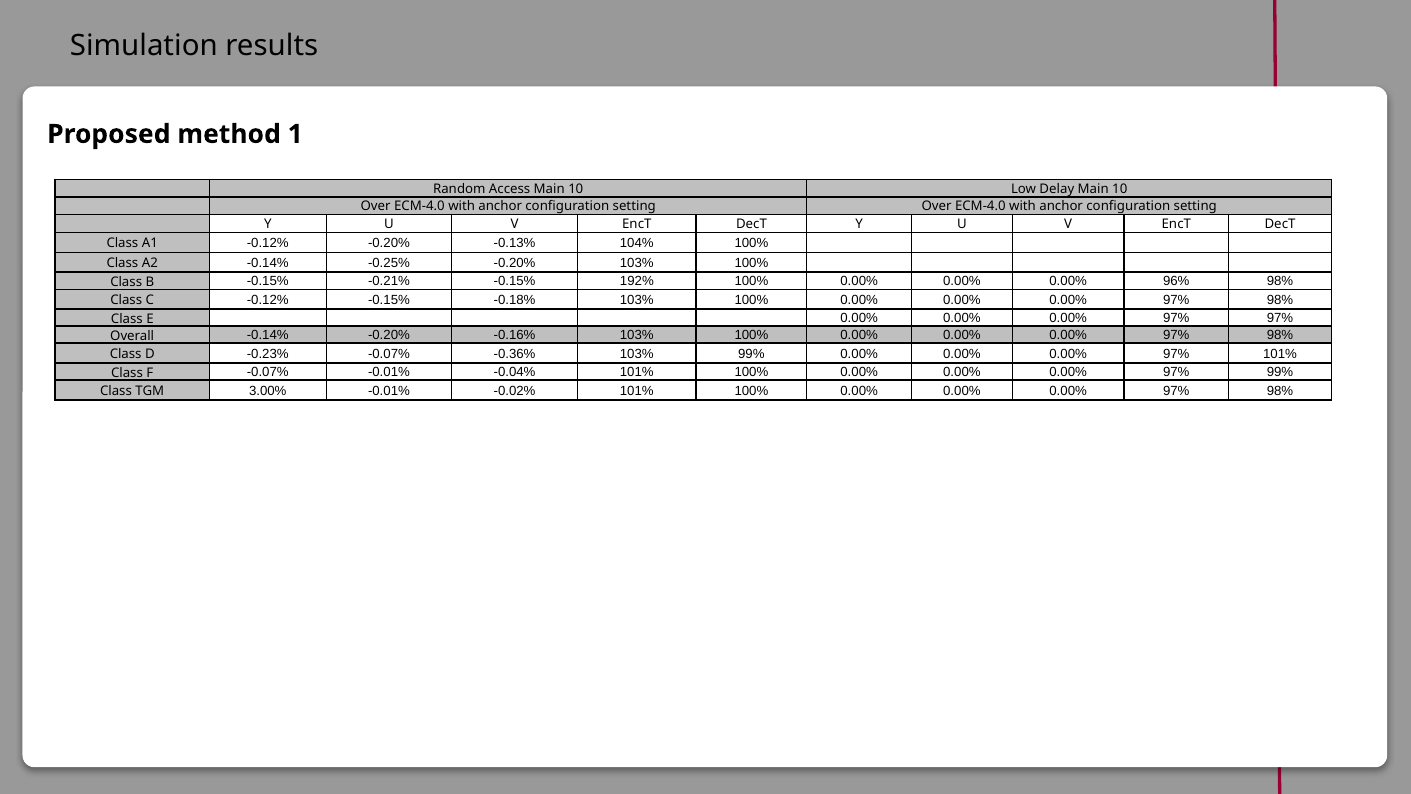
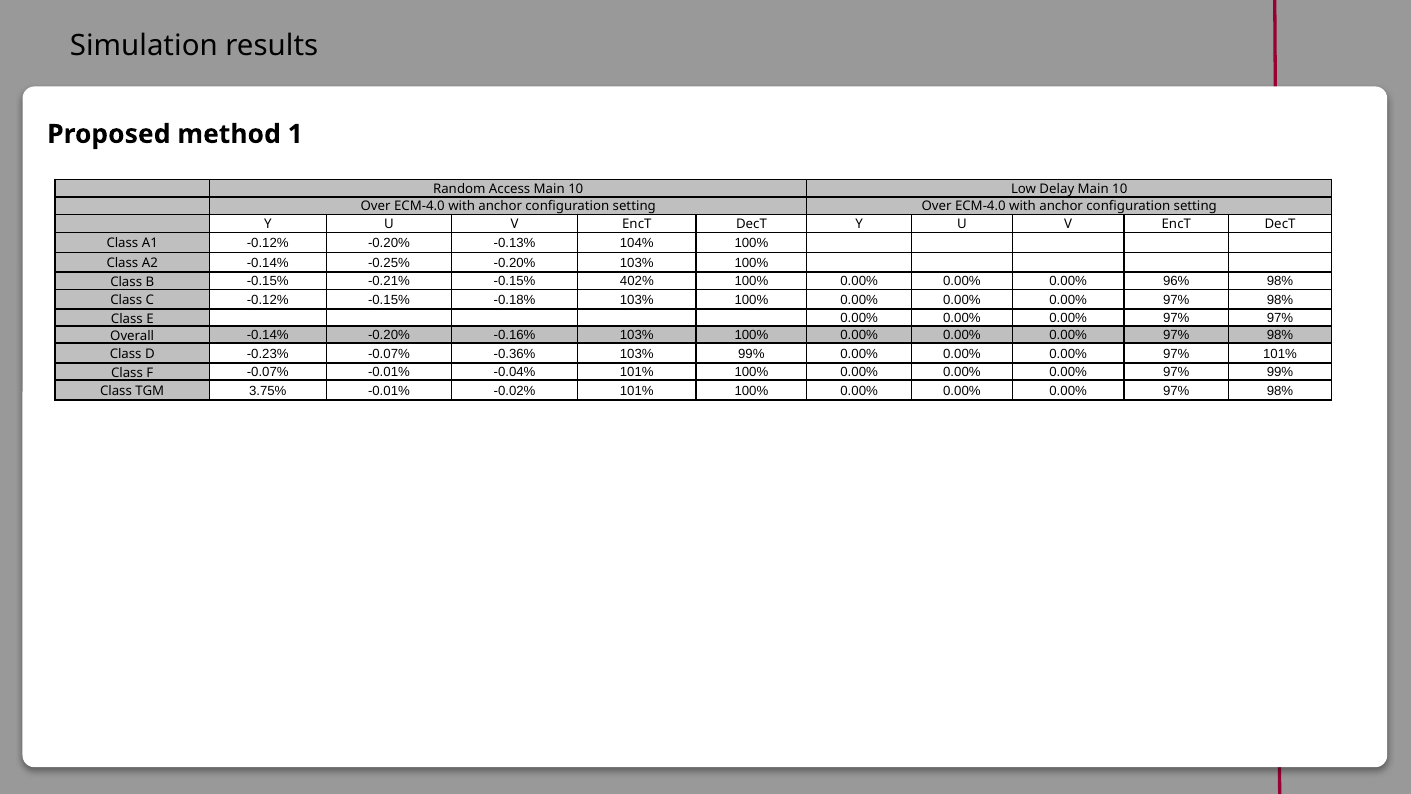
192%: 192% -> 402% (637, 281)
3.00%: 3.00% -> 3.75% (268, 391)
